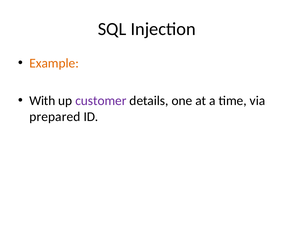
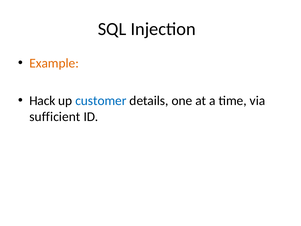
With: With -> Hack (42, 101)
customer colour: purple -> blue (101, 101)
prepared: prepared -> sufficient (55, 117)
